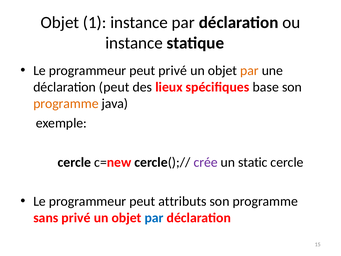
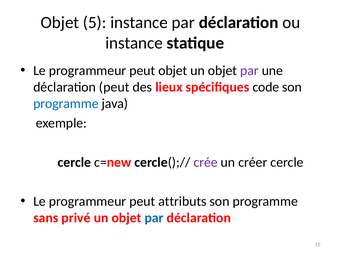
1: 1 -> 5 (95, 23)
peut privé: privé -> objet (173, 71)
par colour: orange -> purple (249, 71)
base: base -> code (266, 87)
programme colour: orange -> blue (66, 104)
static: static -> créer (253, 162)
